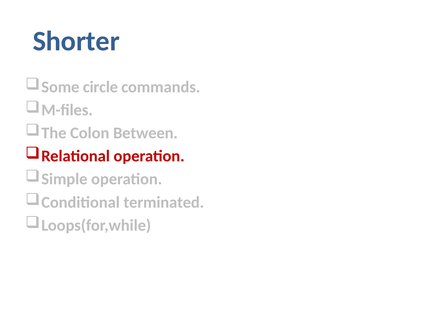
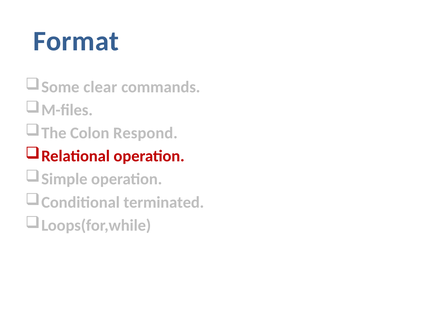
Shorter: Shorter -> Format (76, 41)
circle: circle -> clear (100, 87)
Between: Between -> Respond (145, 133)
